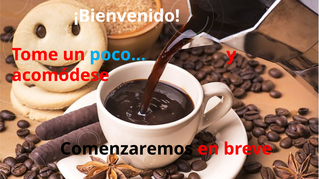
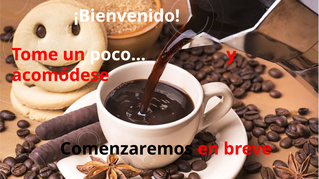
poco… colour: light blue -> white (118, 55)
